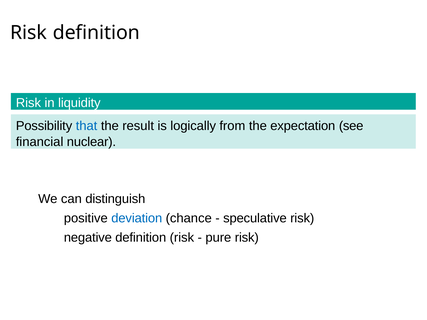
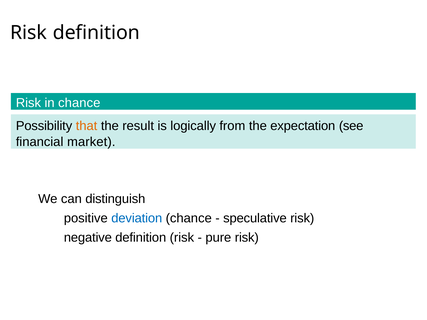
in liquidity: liquidity -> chance (79, 103)
that colour: blue -> orange (87, 126)
nuclear: nuclear -> market (91, 142)
